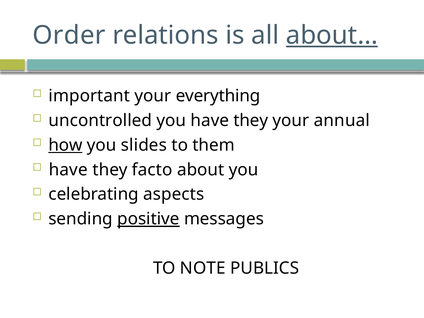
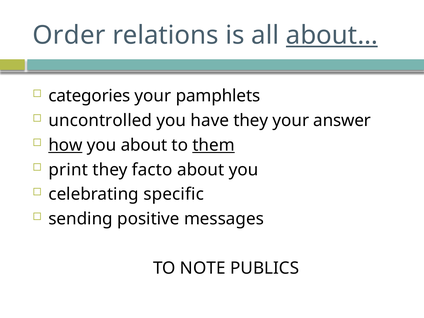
important: important -> categories (89, 96)
everything: everything -> pamphlets (218, 96)
annual: annual -> answer (342, 120)
you slides: slides -> about (144, 145)
them underline: none -> present (214, 145)
have: have -> print (68, 170)
aspects: aspects -> specific (174, 194)
positive underline: present -> none (148, 219)
